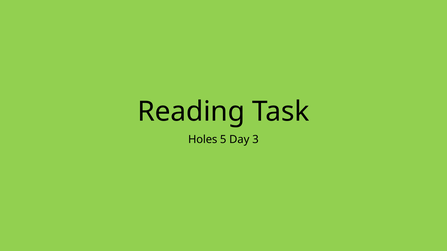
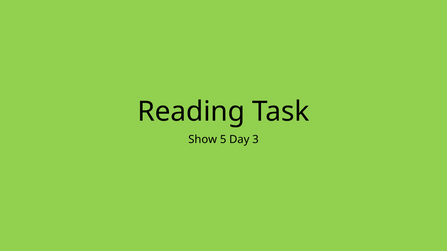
Holes: Holes -> Show (203, 140)
